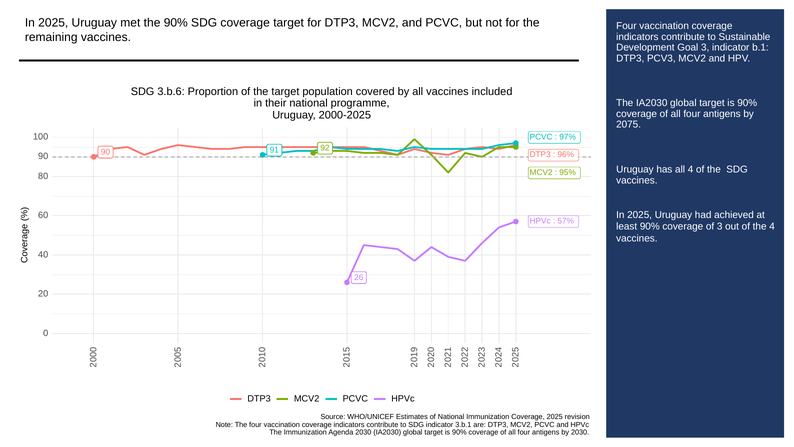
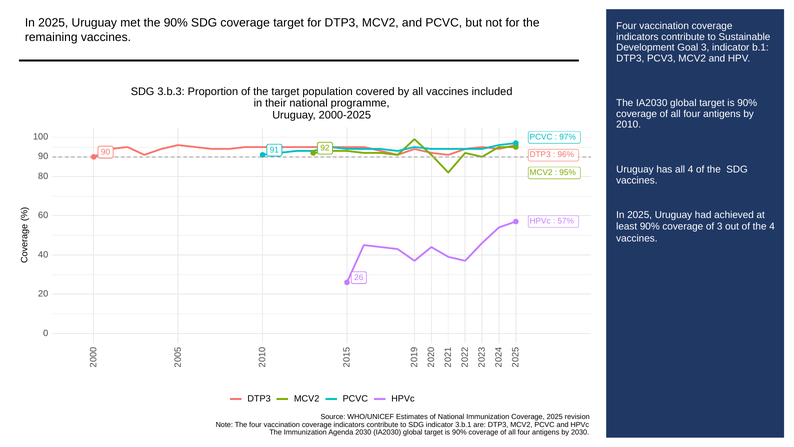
3.b.6: 3.b.6 -> 3.b.3 (171, 91)
2075: 2075 -> 2010 (629, 125)
